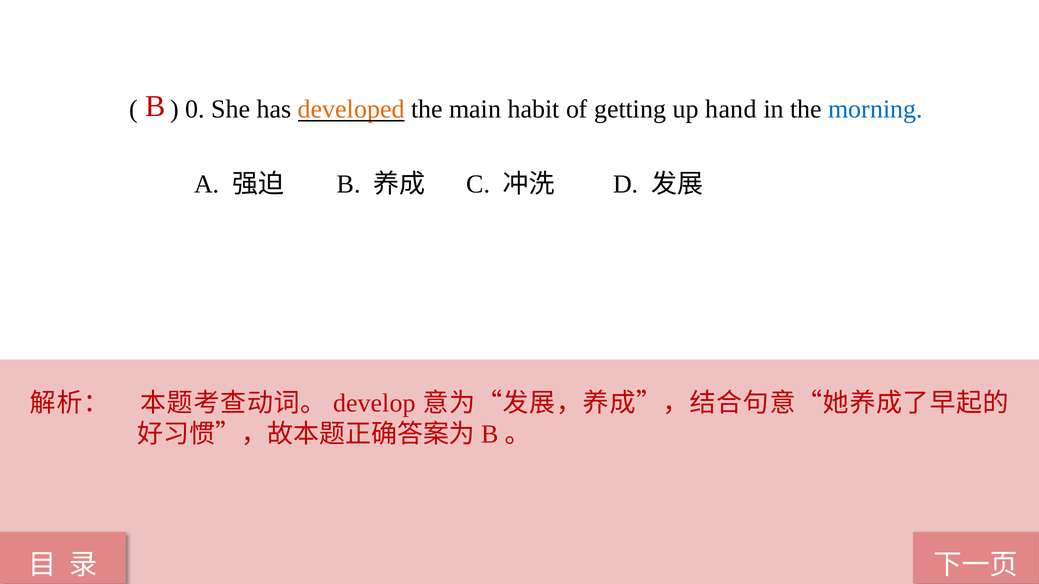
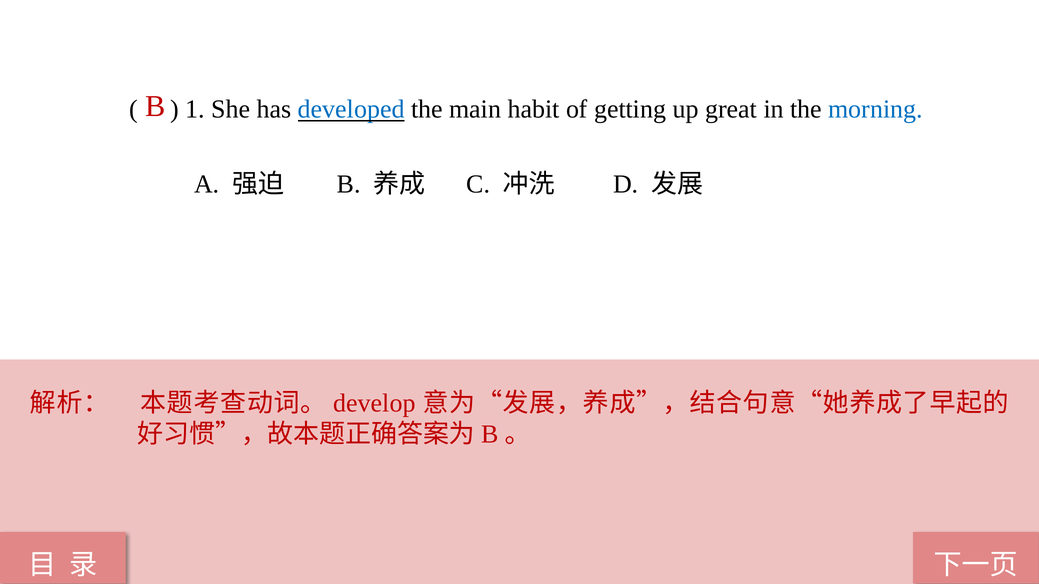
0: 0 -> 1 (195, 110)
developed colour: orange -> blue (351, 110)
hand: hand -> great (731, 110)
